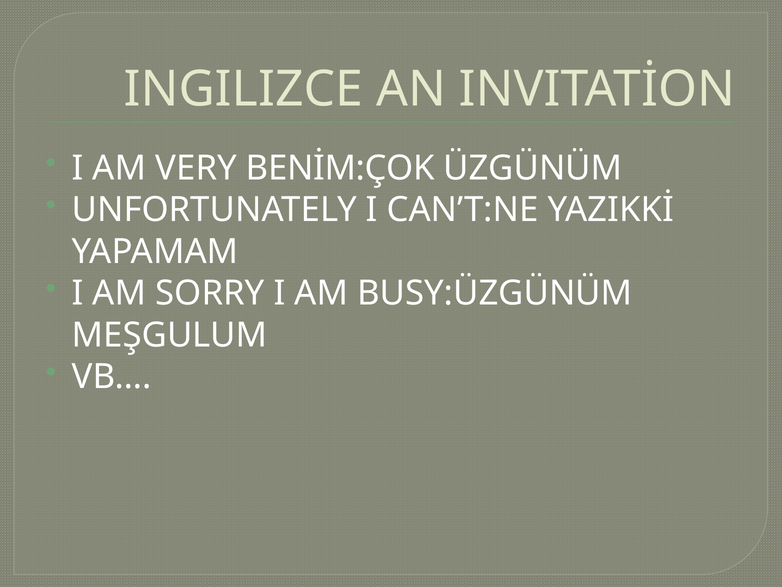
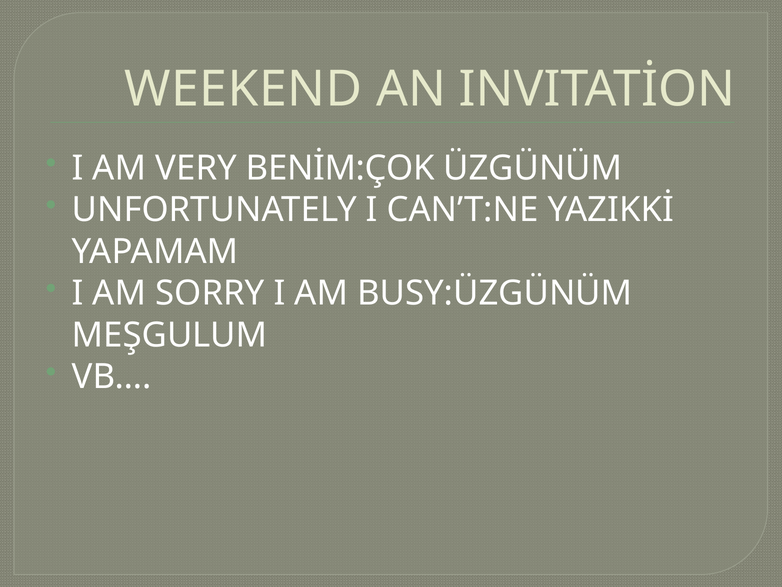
INGILIZCE: INGILIZCE -> WEEKEND (243, 89)
